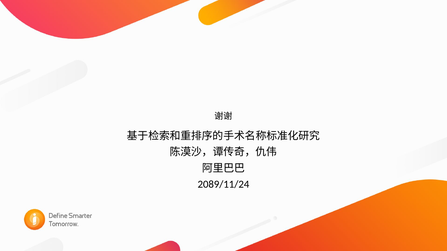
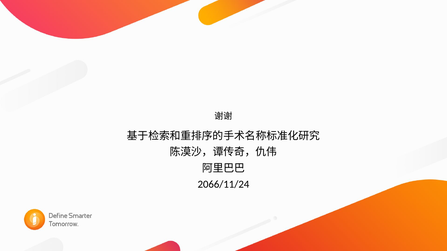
2089/11/24: 2089/11/24 -> 2066/11/24 (223, 185)
